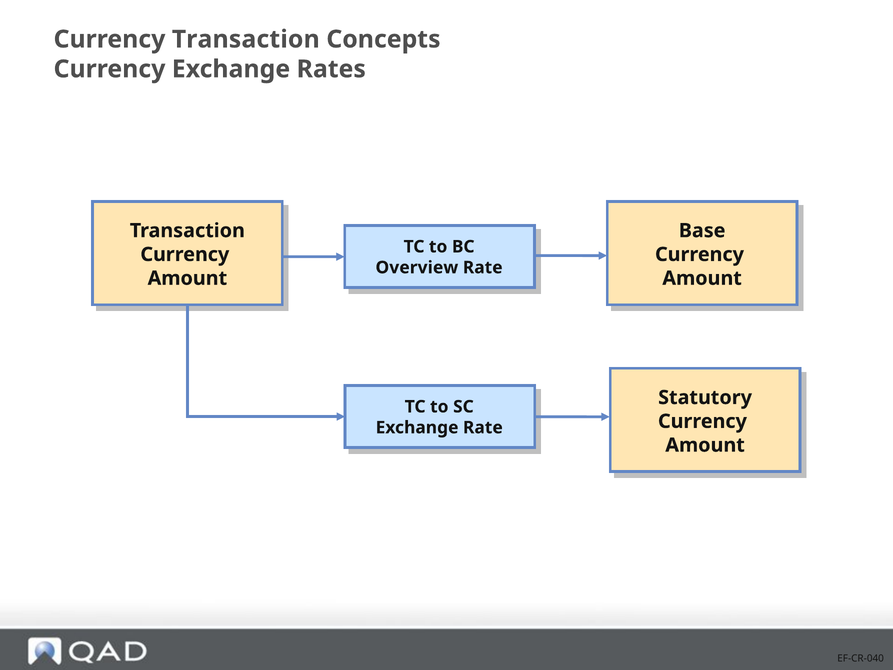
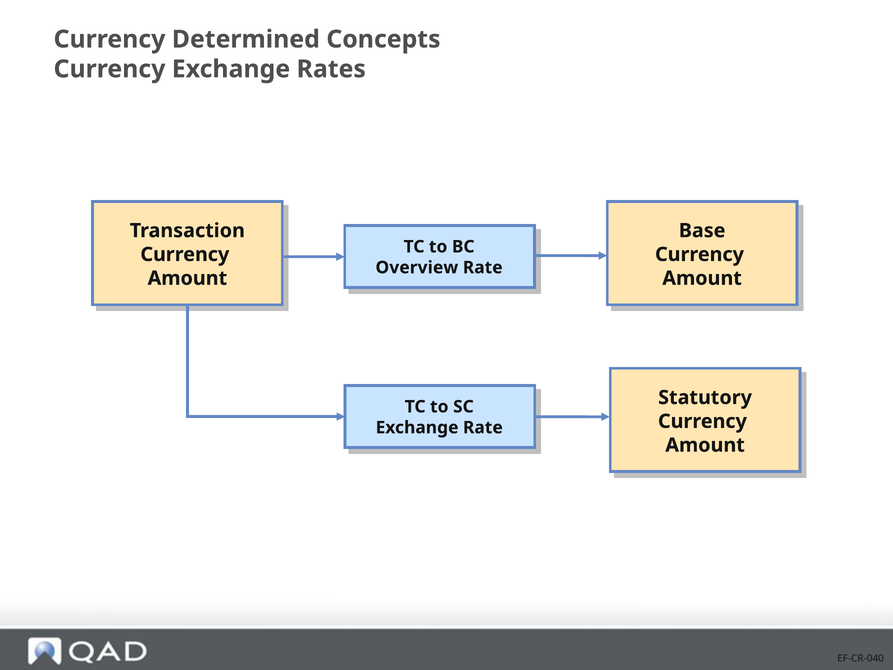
Currency Transaction: Transaction -> Determined (246, 39)
